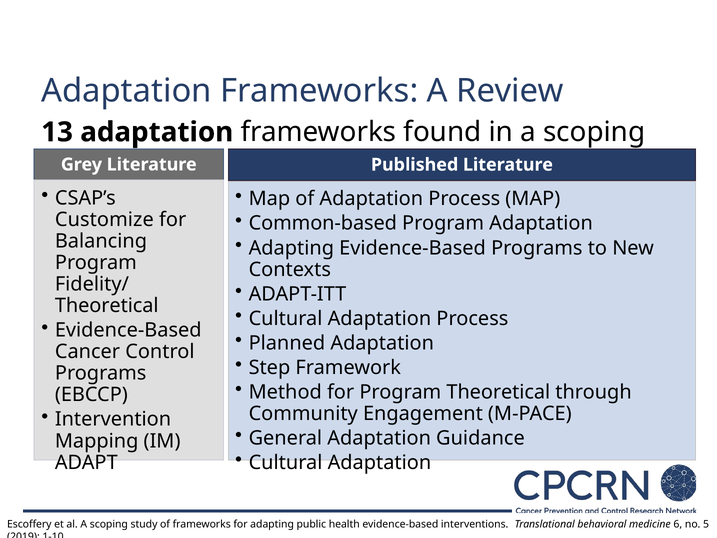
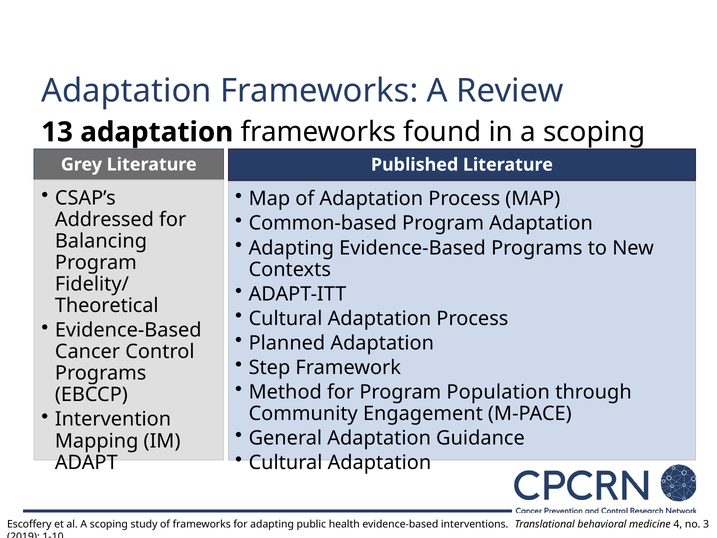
Customize: Customize -> Addressed (104, 220)
Program Theoretical: Theoretical -> Population (498, 392)
6: 6 -> 4 (678, 524)
5: 5 -> 3 (706, 524)
